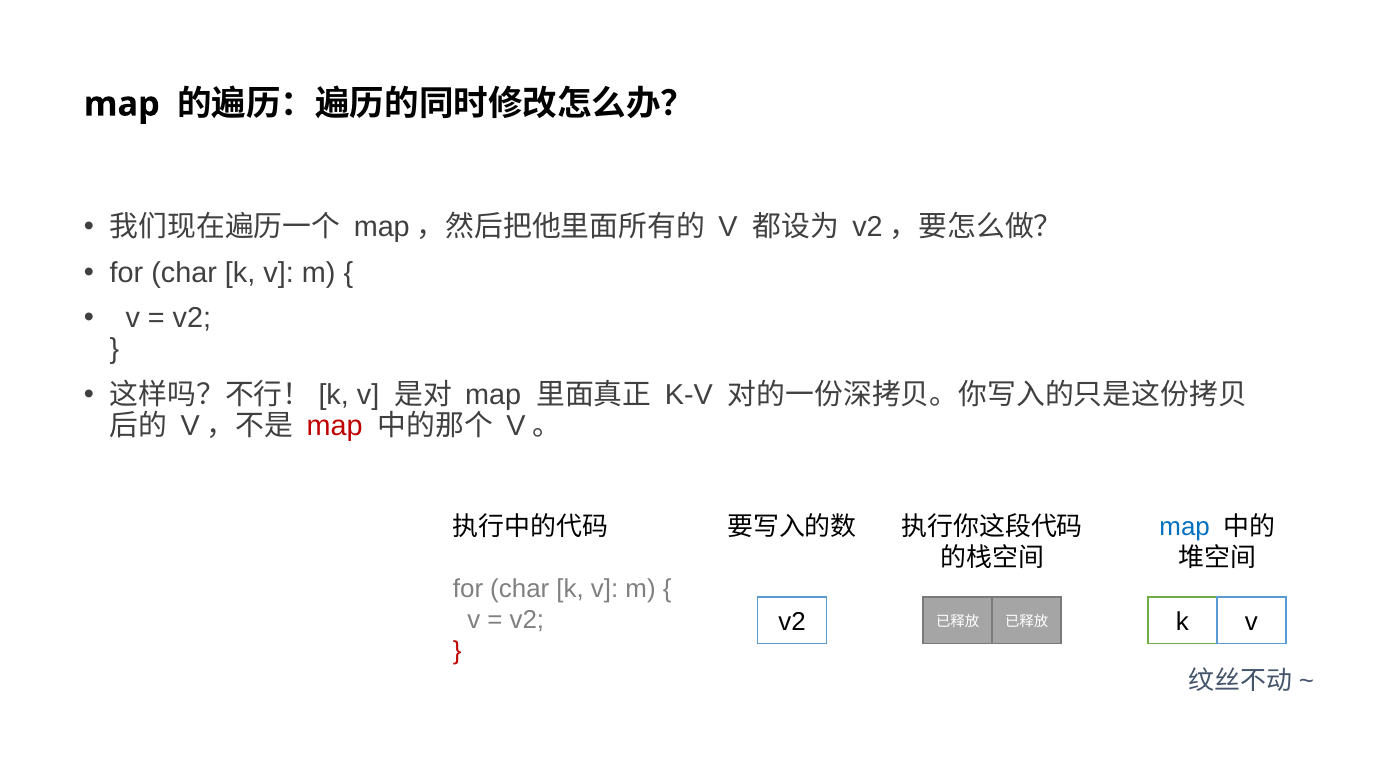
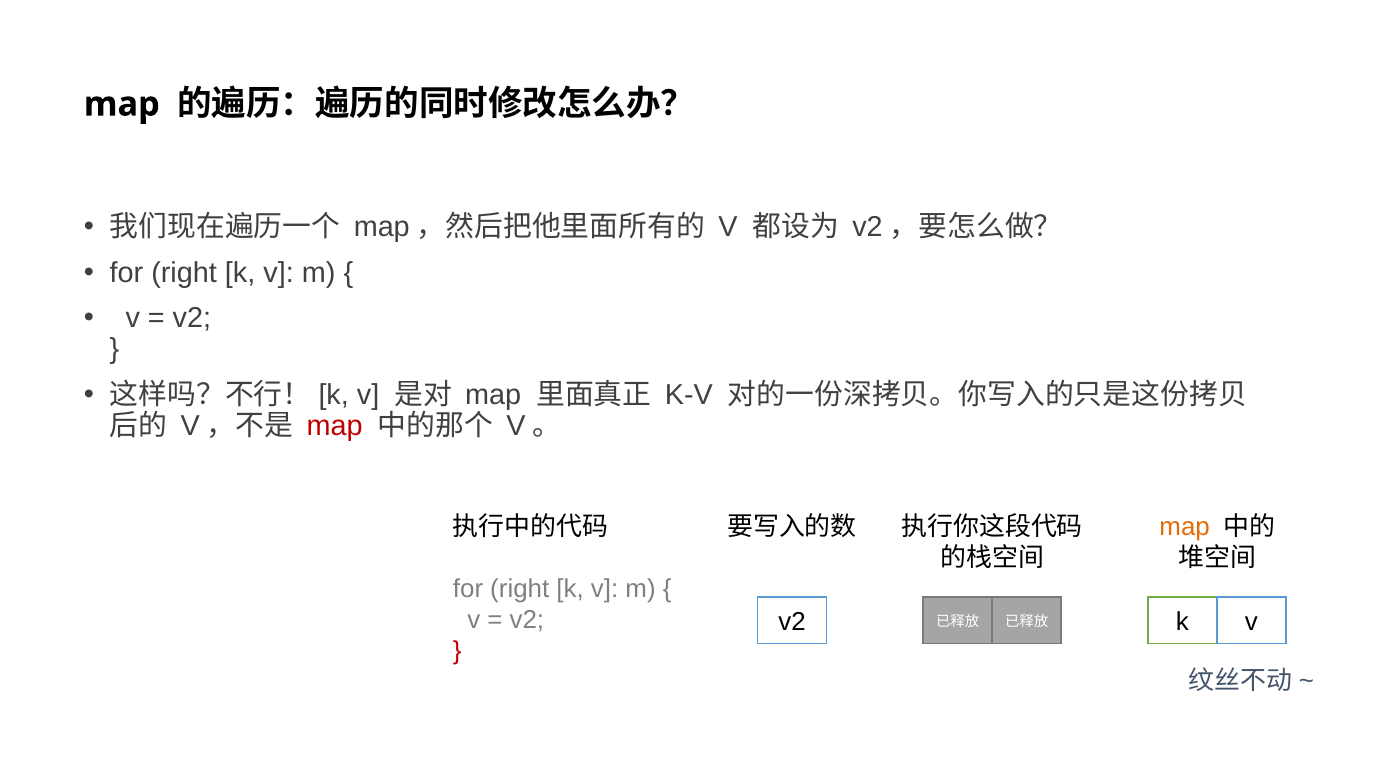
char: char -> right (184, 273)
map colour: blue -> orange (1185, 527)
char: char -> right (520, 589)
